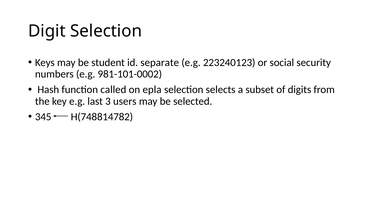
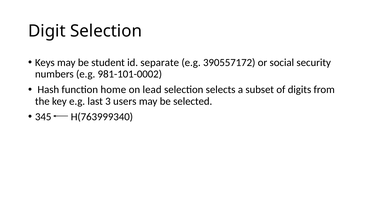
223240123: 223240123 -> 390557172 (229, 62)
called: called -> home (113, 89)
epla: epla -> lead (152, 89)
H(748814782: H(748814782 -> H(763999340 (102, 117)
